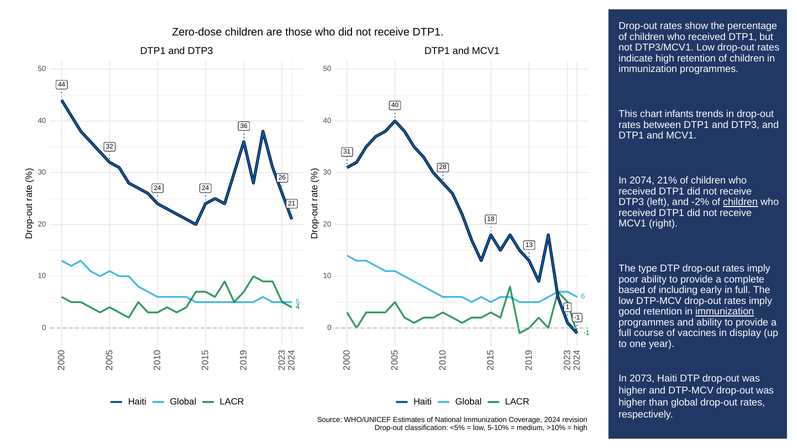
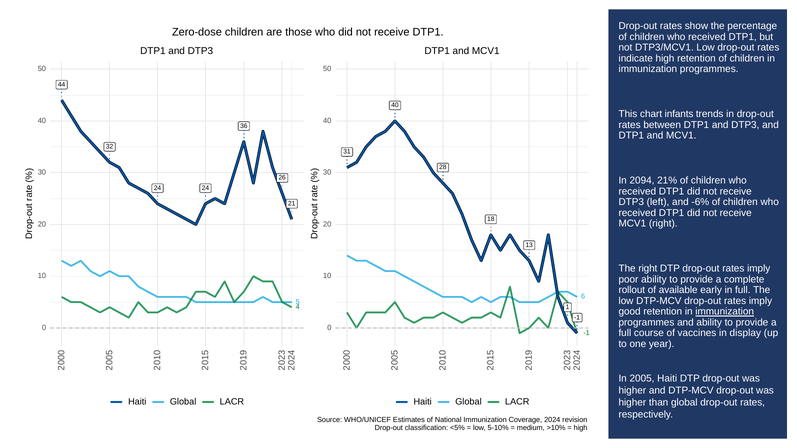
2074: 2074 -> 2094 (642, 181)
-2%: -2% -> -6% (700, 202)
children underline: present -> none (740, 202)
The type: type -> right (648, 269)
based: based -> rollout (632, 290)
including: including -> available (678, 290)
2073: 2073 -> 2005 (642, 379)
